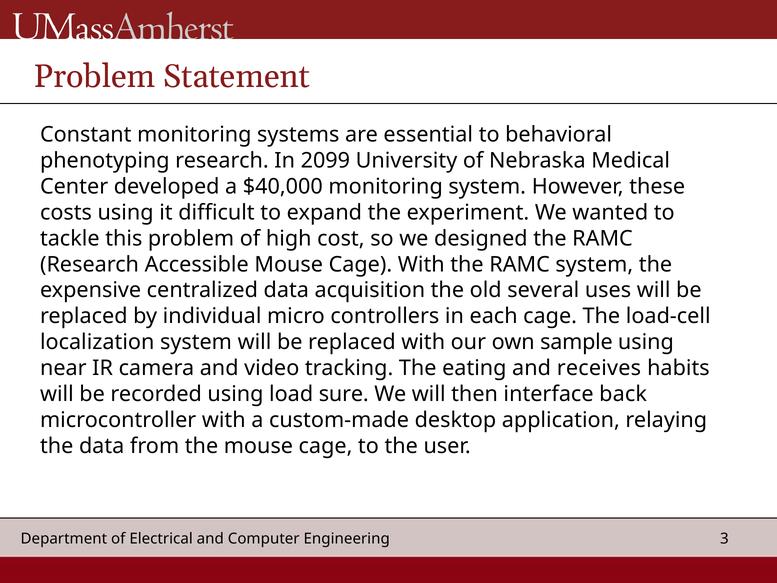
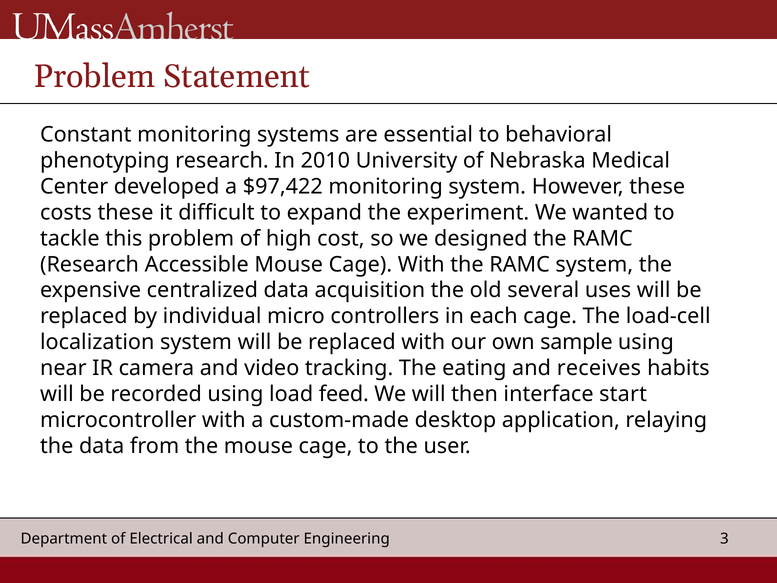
2099: 2099 -> 2010 (325, 161)
$40,000: $40,000 -> $97,422 (283, 187)
costs using: using -> these (126, 213)
sure: sure -> feed (344, 394)
back: back -> start (623, 394)
